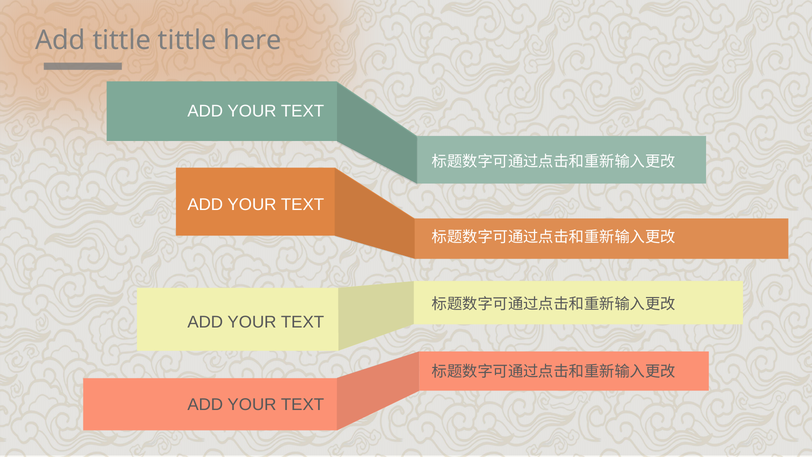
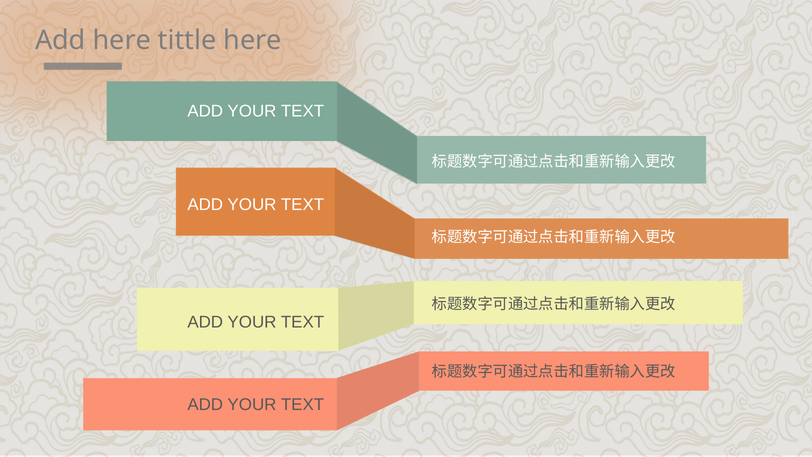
Add tittle: tittle -> here (122, 40)
